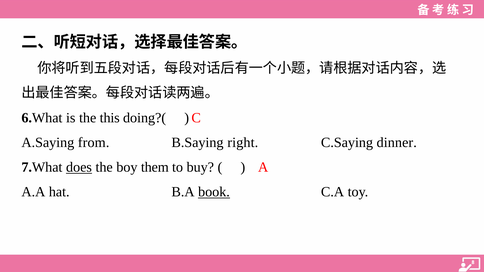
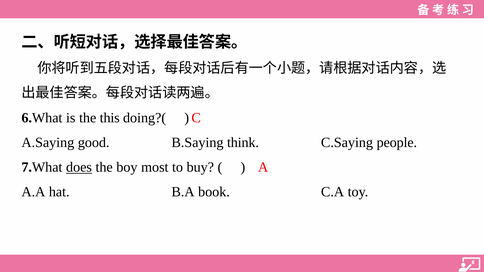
from: from -> good (94, 143)
right: right -> think (243, 143)
dinner: dinner -> people (397, 143)
them: them -> most (155, 167)
book underline: present -> none (214, 192)
